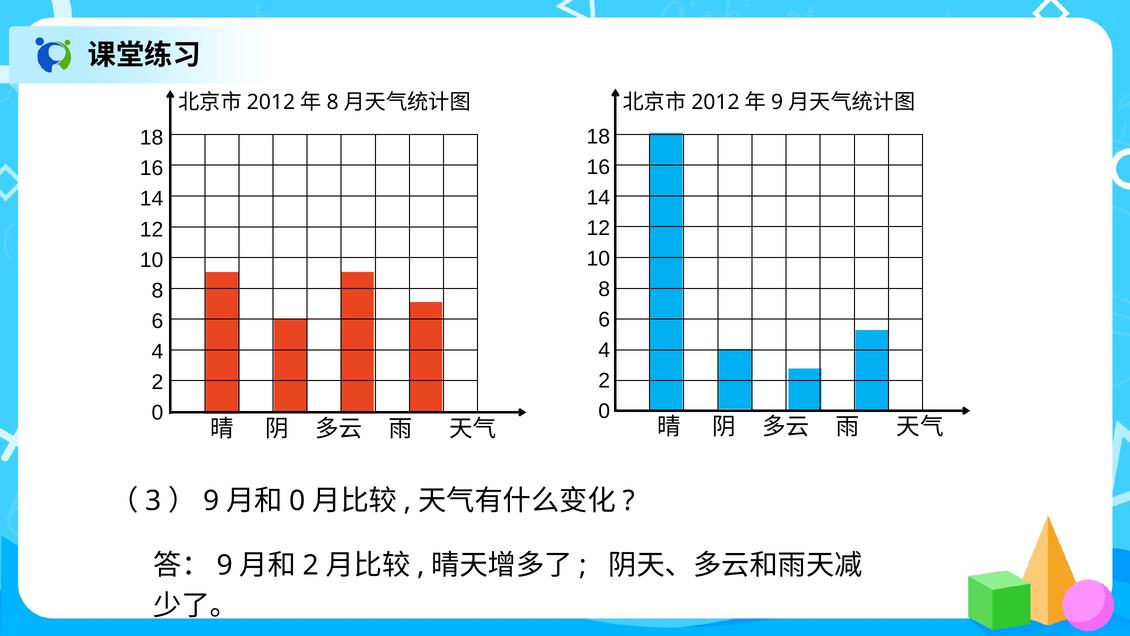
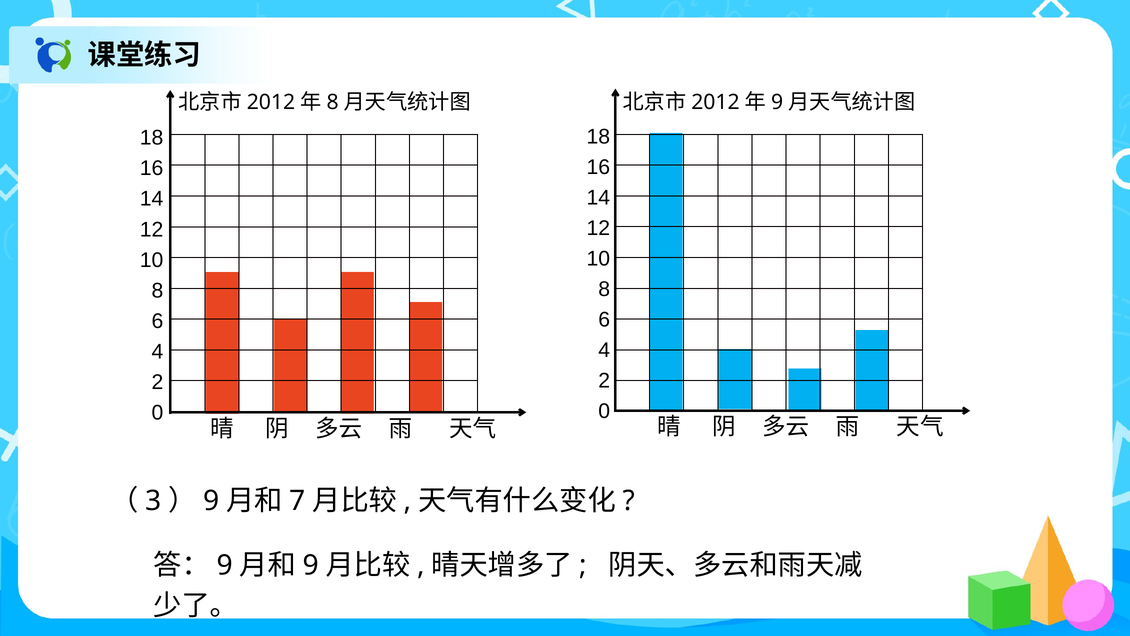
0: 0 -> 7 (297, 501)
2: 2 -> 9 (311, 565)
